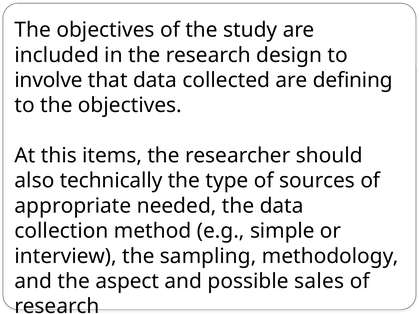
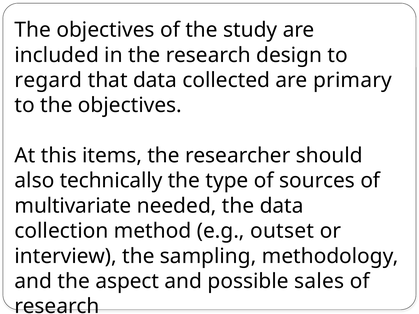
involve: involve -> regard (48, 80)
defining: defining -> primary (353, 80)
appropriate: appropriate -> multivariate (73, 206)
simple: simple -> outset (282, 231)
